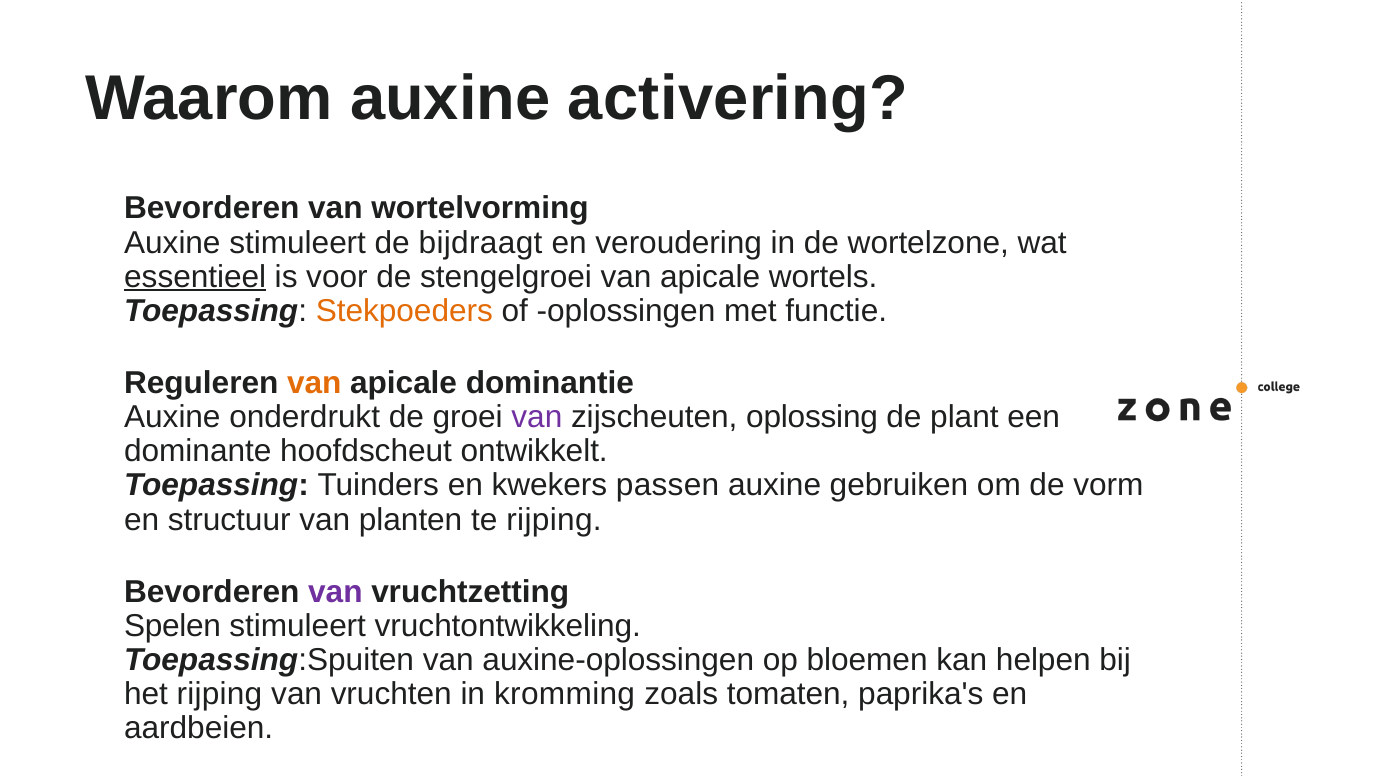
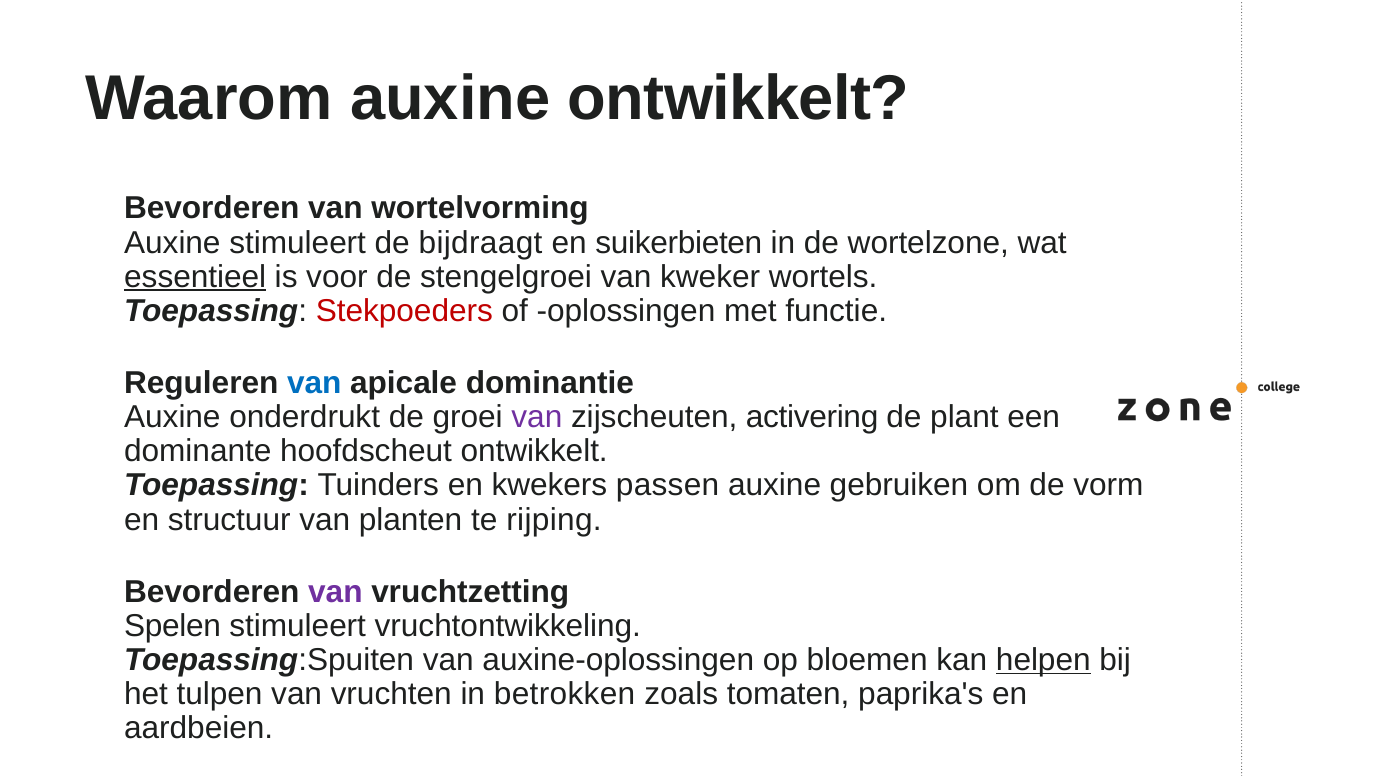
auxine activering: activering -> ontwikkelt (738, 99)
veroudering: veroudering -> suikerbieten (679, 243)
apicale: apicale -> kweker (710, 277)
Stekpoeders colour: orange -> red (404, 311)
van colour: orange -> blue (314, 383)
oplossing: oplossing -> activering (812, 417)
helpen underline: none -> present (1043, 660)
het rijping: rijping -> tulpen (220, 694)
kromming: kromming -> betrokken (565, 694)
